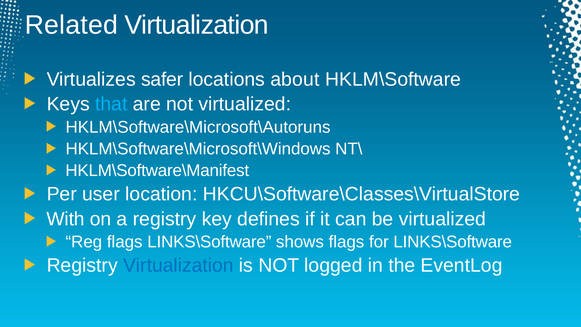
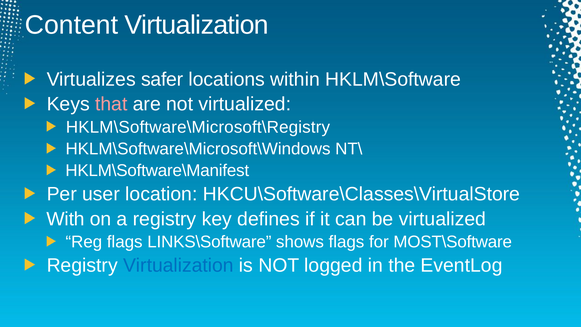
Related: Related -> Content (71, 25)
about: about -> within (295, 79)
that colour: light blue -> pink (111, 104)
HKLM\Software\Microsoft\Autoruns: HKLM\Software\Microsoft\Autoruns -> HKLM\Software\Microsoft\Registry (198, 127)
for LINKS\Software: LINKS\Software -> MOST\Software (453, 242)
